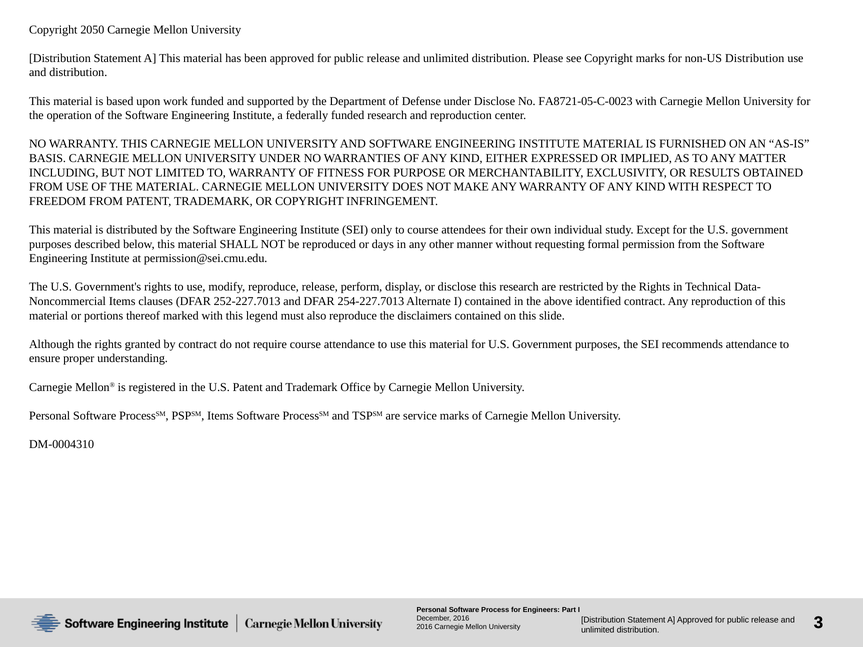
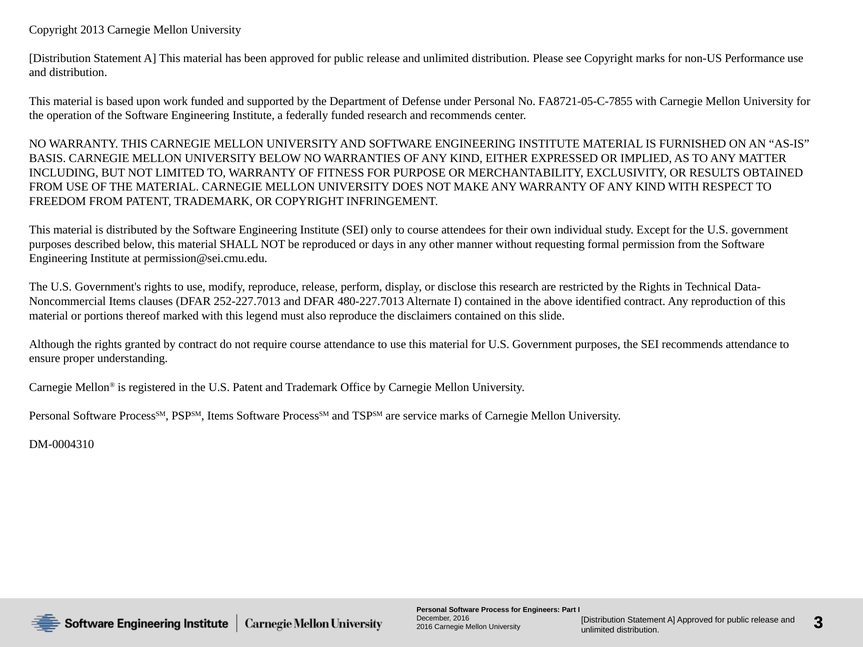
2050: 2050 -> 2013 (92, 30)
non-US Distribution: Distribution -> Performance (755, 58)
under Disclose: Disclose -> Personal (494, 101)
FA8721-05-C-0023: FA8721-05-C-0023 -> FA8721-05-C-7855 (585, 101)
and reproduction: reproduction -> recommends (461, 115)
UNIVERSITY UNDER: UNDER -> BELOW (280, 158)
254-227.7013: 254-227.7013 -> 480-227.7013 (371, 301)
